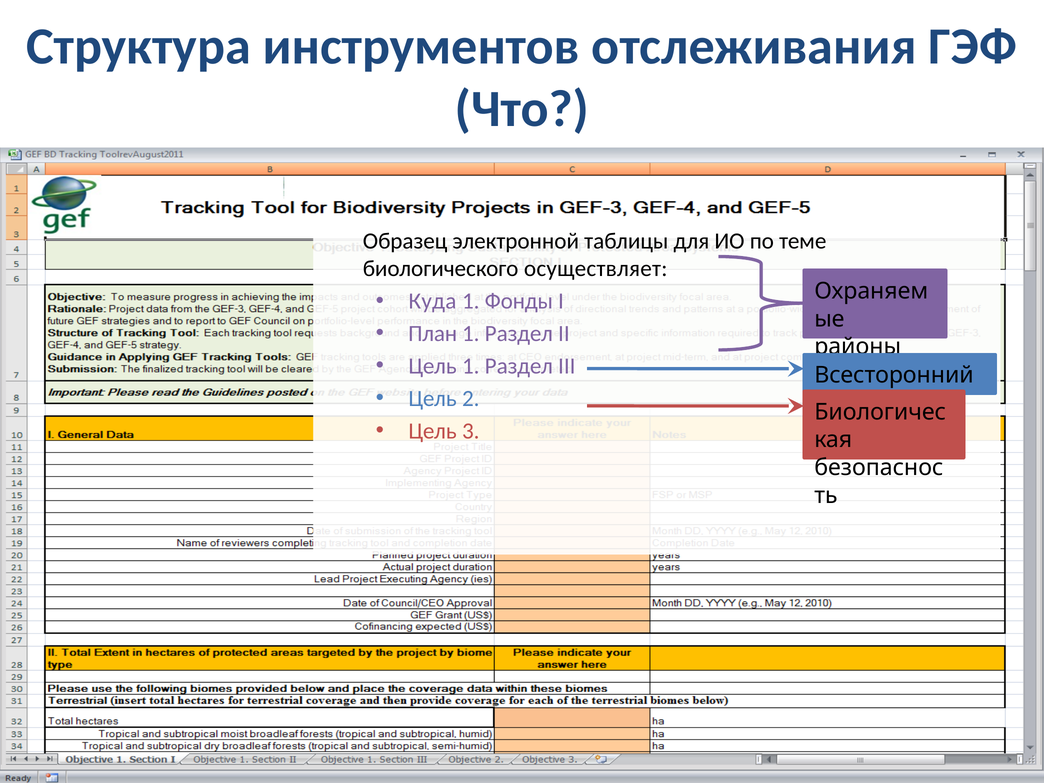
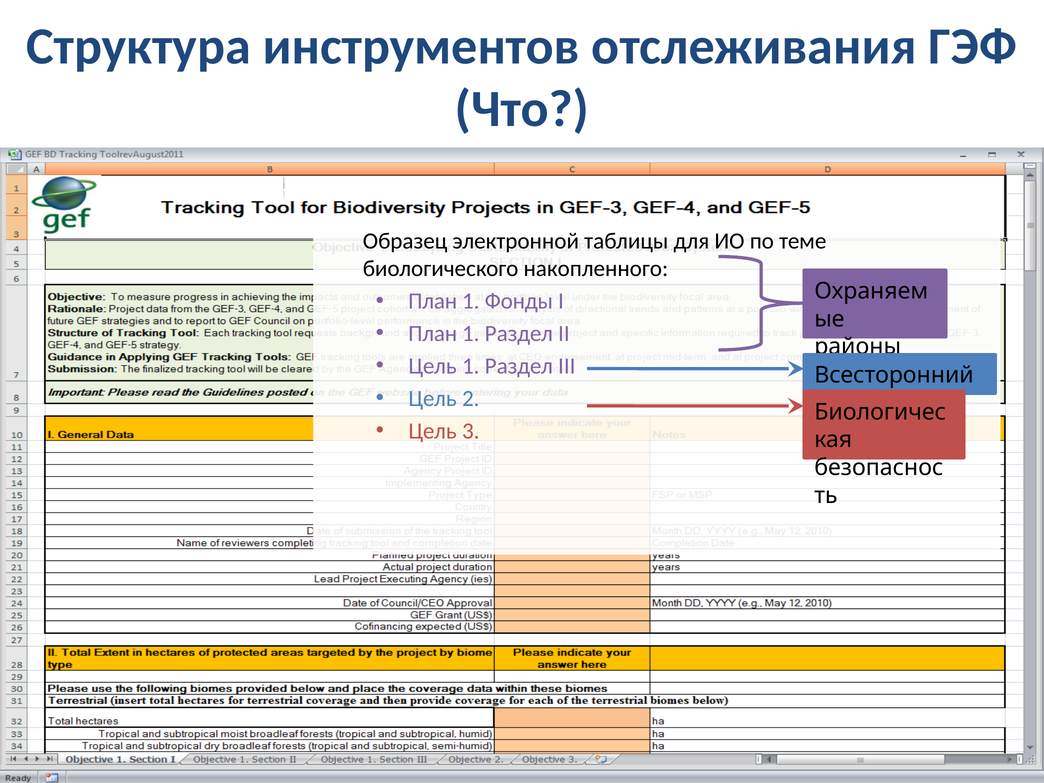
осуществляет: осуществляет -> накопленного (596, 269)
Куда: Куда -> План (433, 301)
